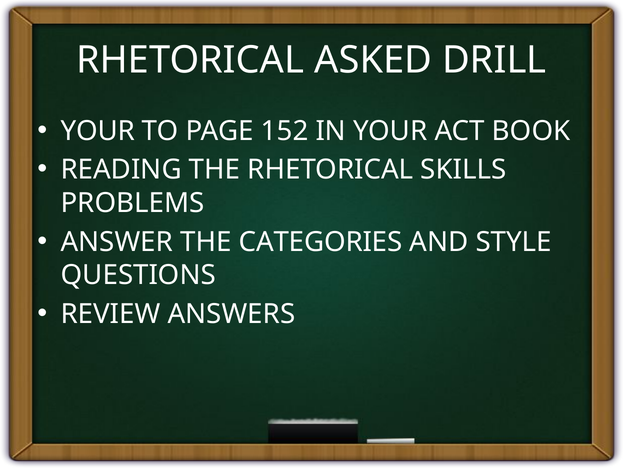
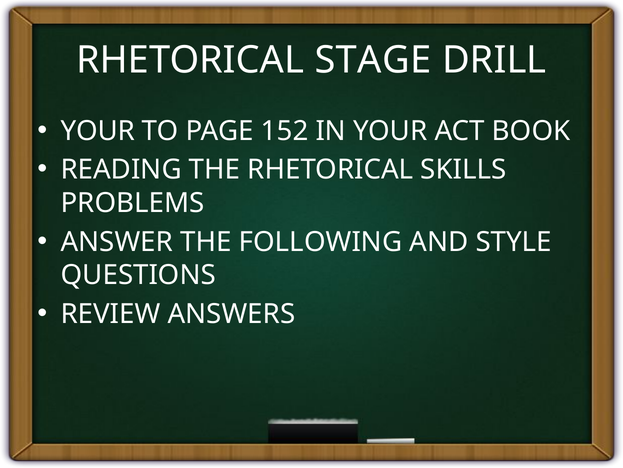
ASKED: ASKED -> STAGE (373, 60)
CATEGORIES: CATEGORIES -> FOLLOWING (321, 241)
